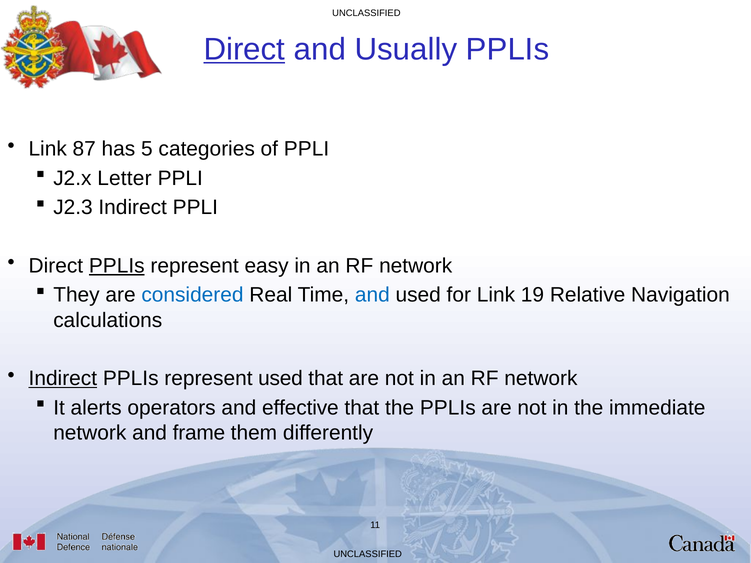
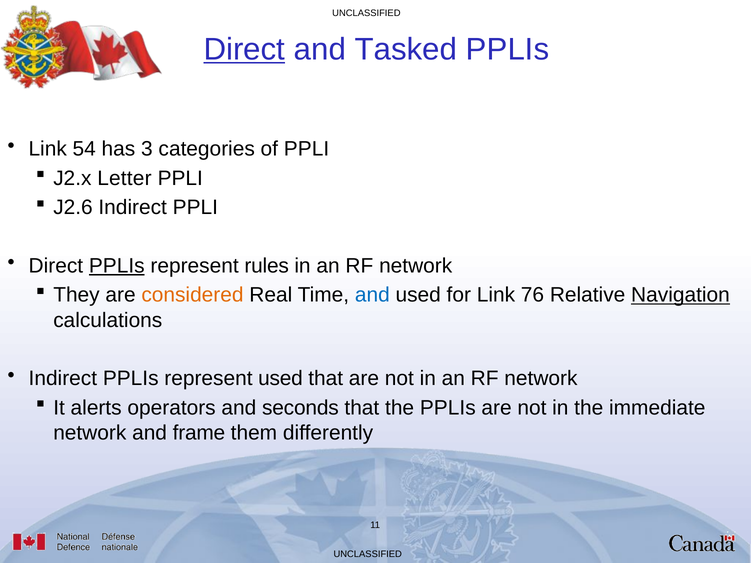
Usually: Usually -> Tasked (406, 49)
87: 87 -> 54 (84, 149)
5: 5 -> 3 (147, 149)
J2.3: J2.3 -> J2.6 (73, 208)
easy: easy -> rules (267, 266)
considered colour: blue -> orange (192, 295)
19: 19 -> 76 (532, 295)
Navigation underline: none -> present (680, 295)
Indirect underline: present -> none (63, 379)
effective: effective -> seconds (300, 408)
